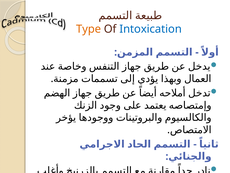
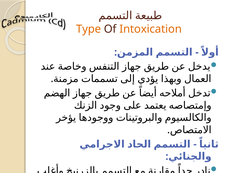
Intoxication colour: blue -> orange (151, 29)
